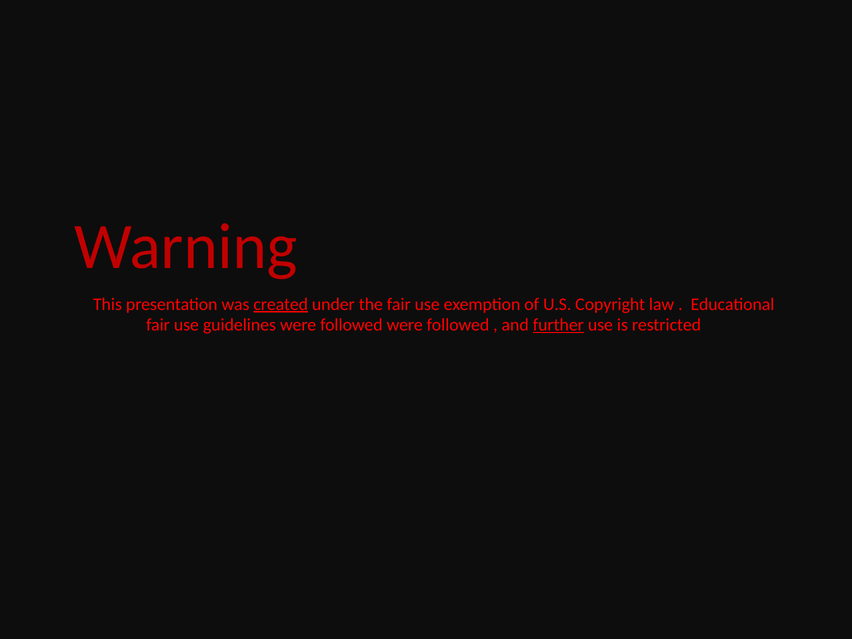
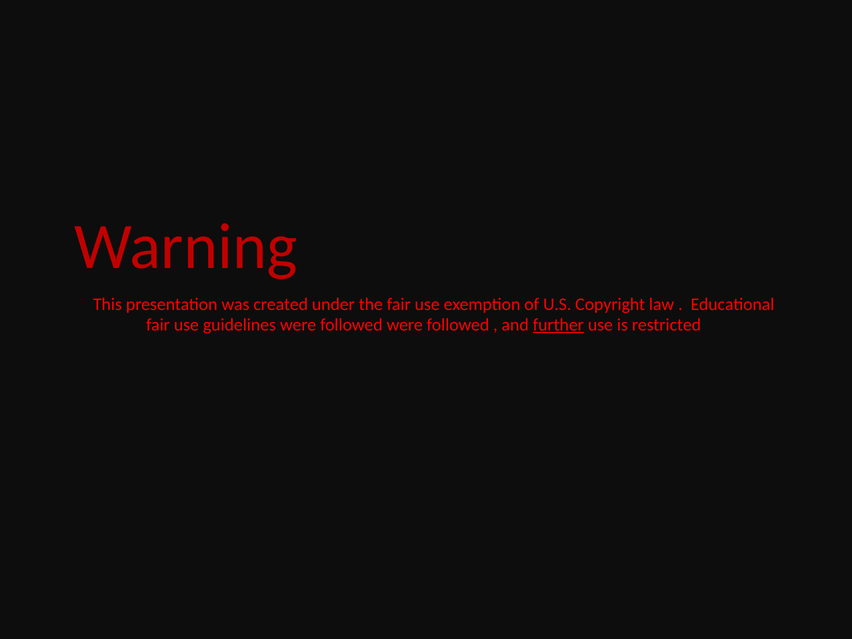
created underline: present -> none (281, 304)
